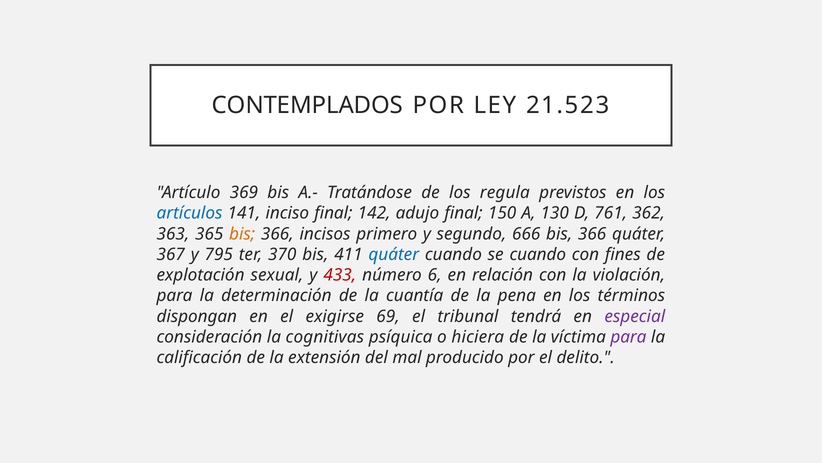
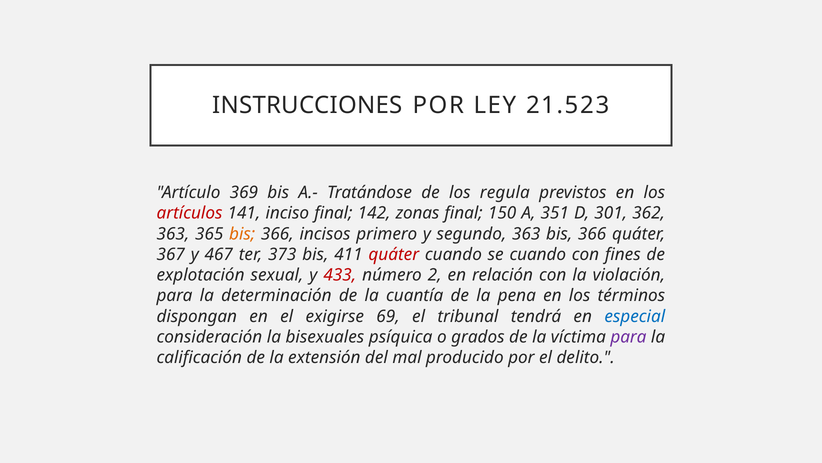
CONTEMPLADOS: CONTEMPLADOS -> INSTRUCCIONES (307, 105)
artículos colour: blue -> red (190, 213)
adujo: adujo -> zonas (417, 213)
130: 130 -> 351 (555, 213)
761: 761 -> 301 (611, 213)
segundo 666: 666 -> 363 (526, 234)
795: 795 -> 467 (219, 254)
370: 370 -> 373 (282, 254)
quáter colour: blue -> red (394, 254)
6: 6 -> 2 (435, 275)
especial colour: purple -> blue (635, 316)
cognitivas: cognitivas -> bisexuales (325, 337)
hiciera: hiciera -> grados (478, 337)
